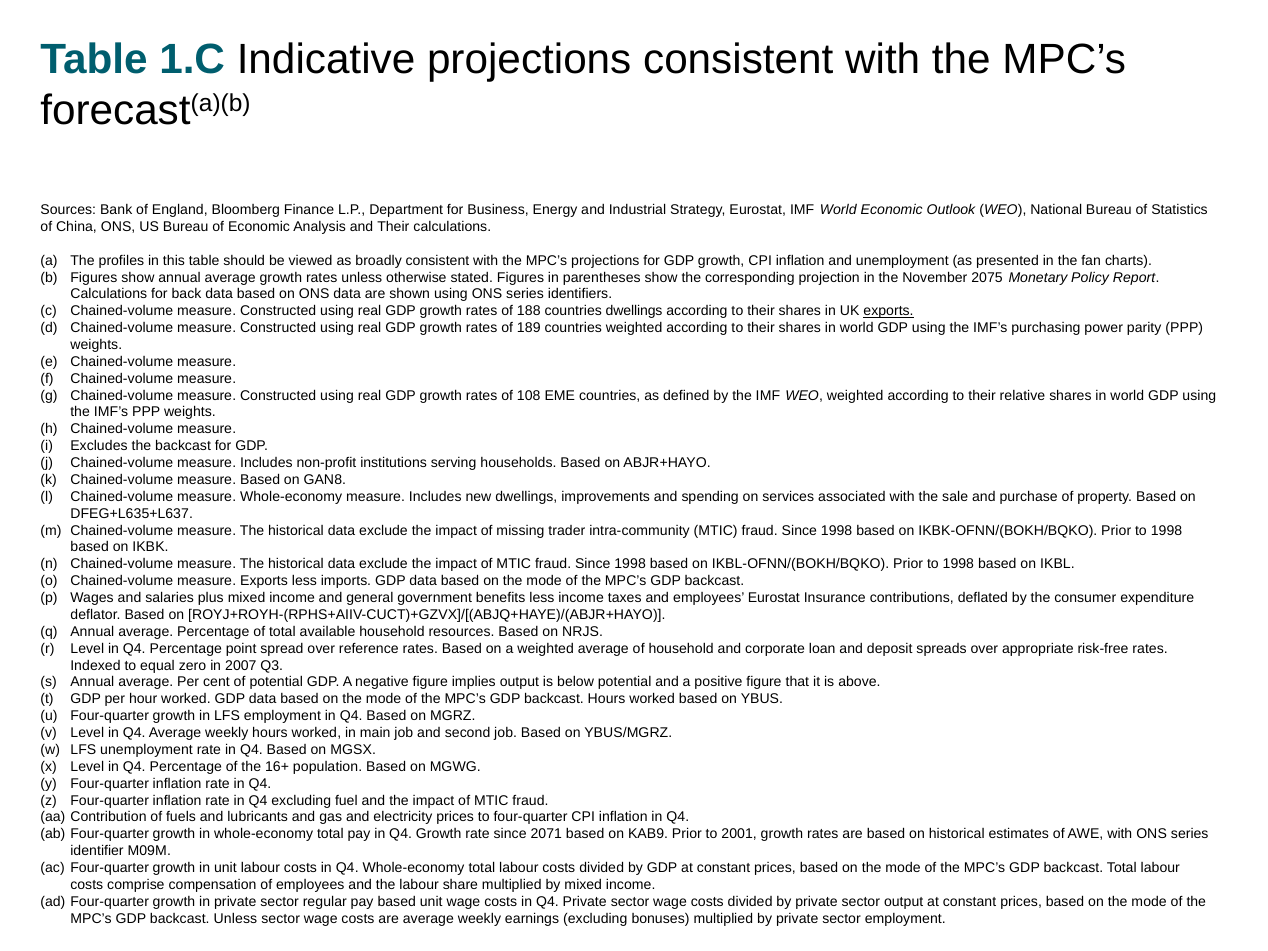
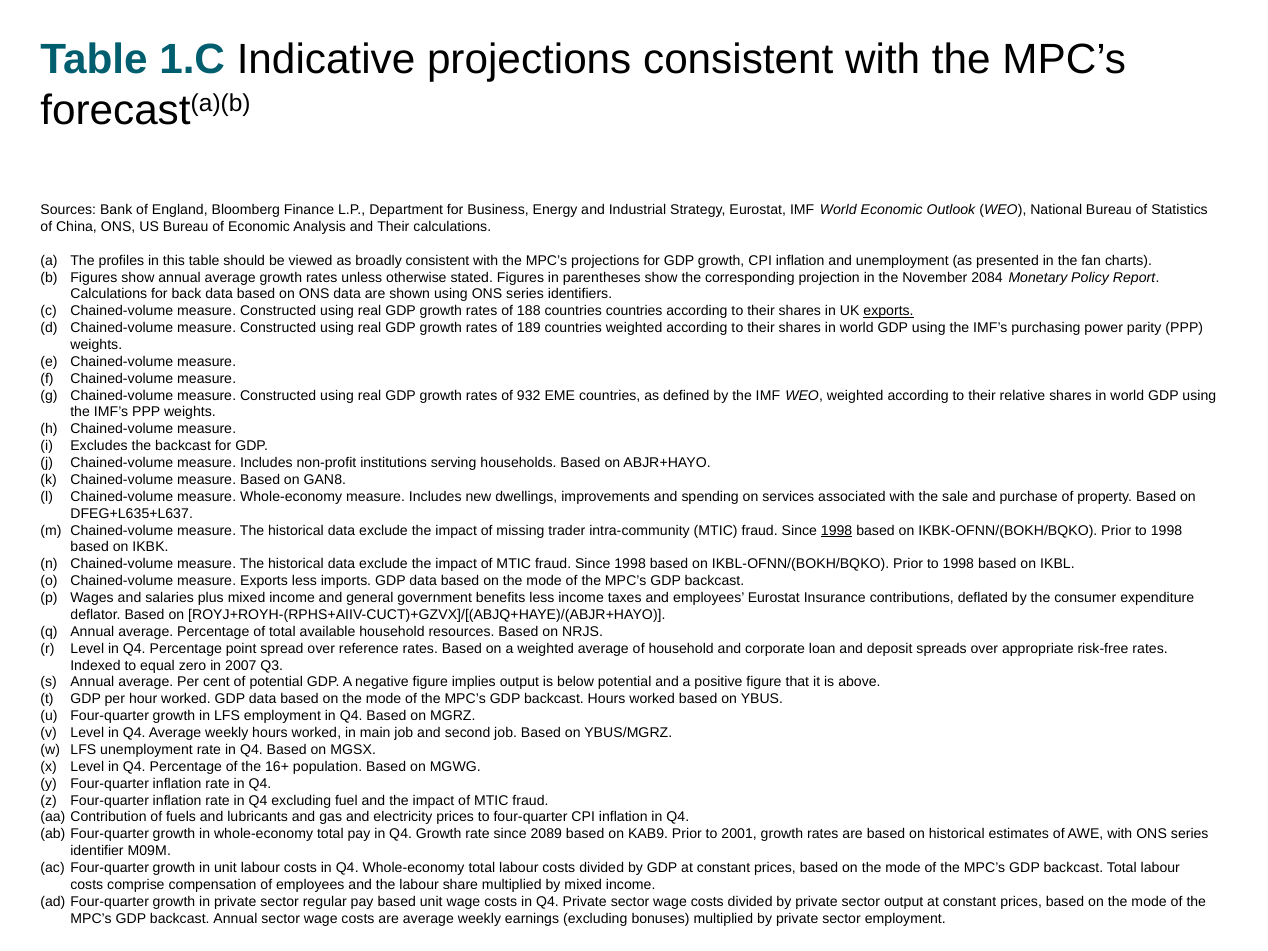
2075: 2075 -> 2084 (987, 277)
countries dwellings: dwellings -> countries (634, 311)
108: 108 -> 932 (529, 395)
1998 underline: none -> present (837, 530)
2071: 2071 -> 2089 (546, 834)
backcast Unless: Unless -> Annual (235, 919)
